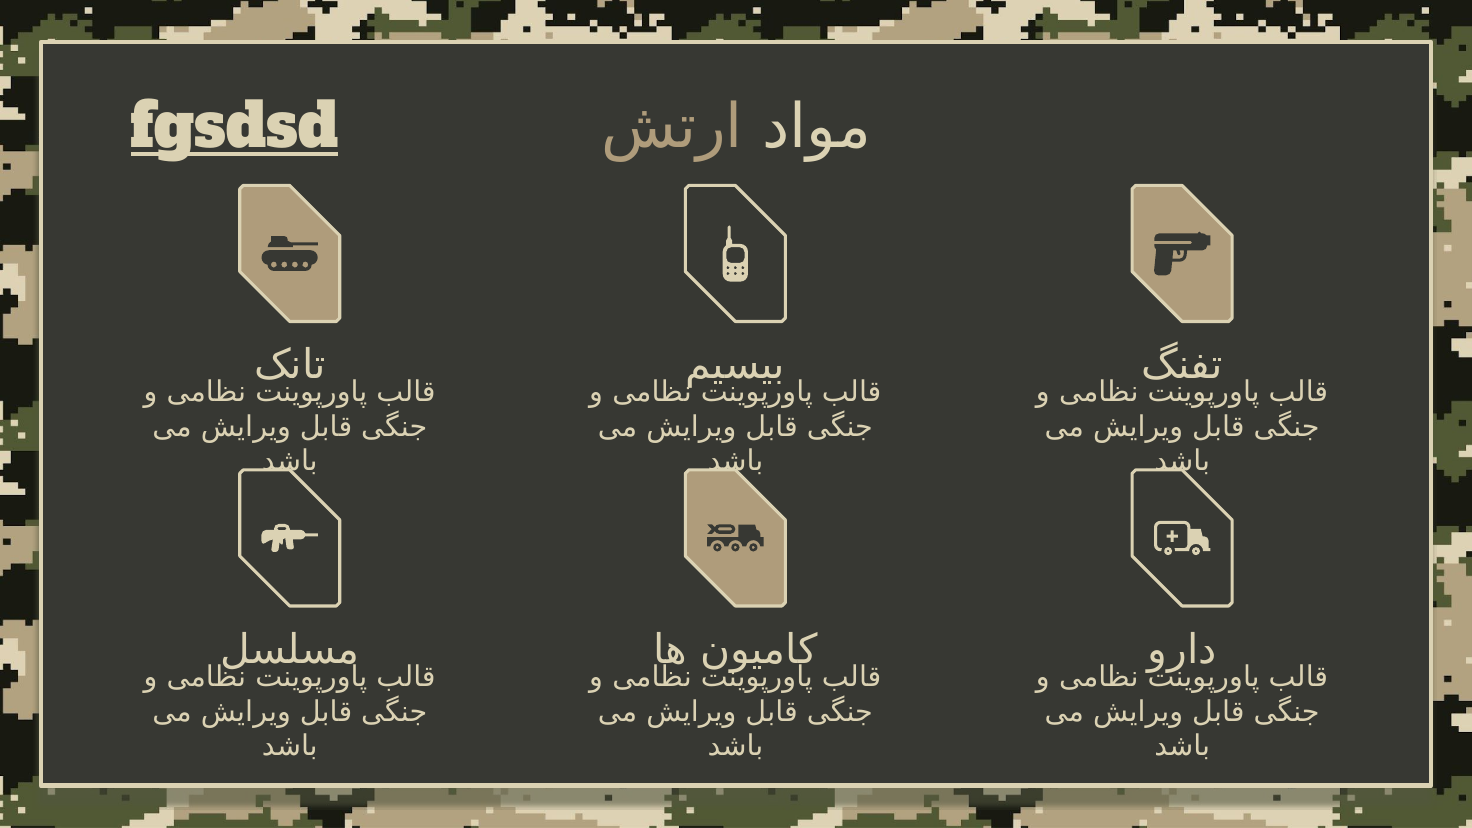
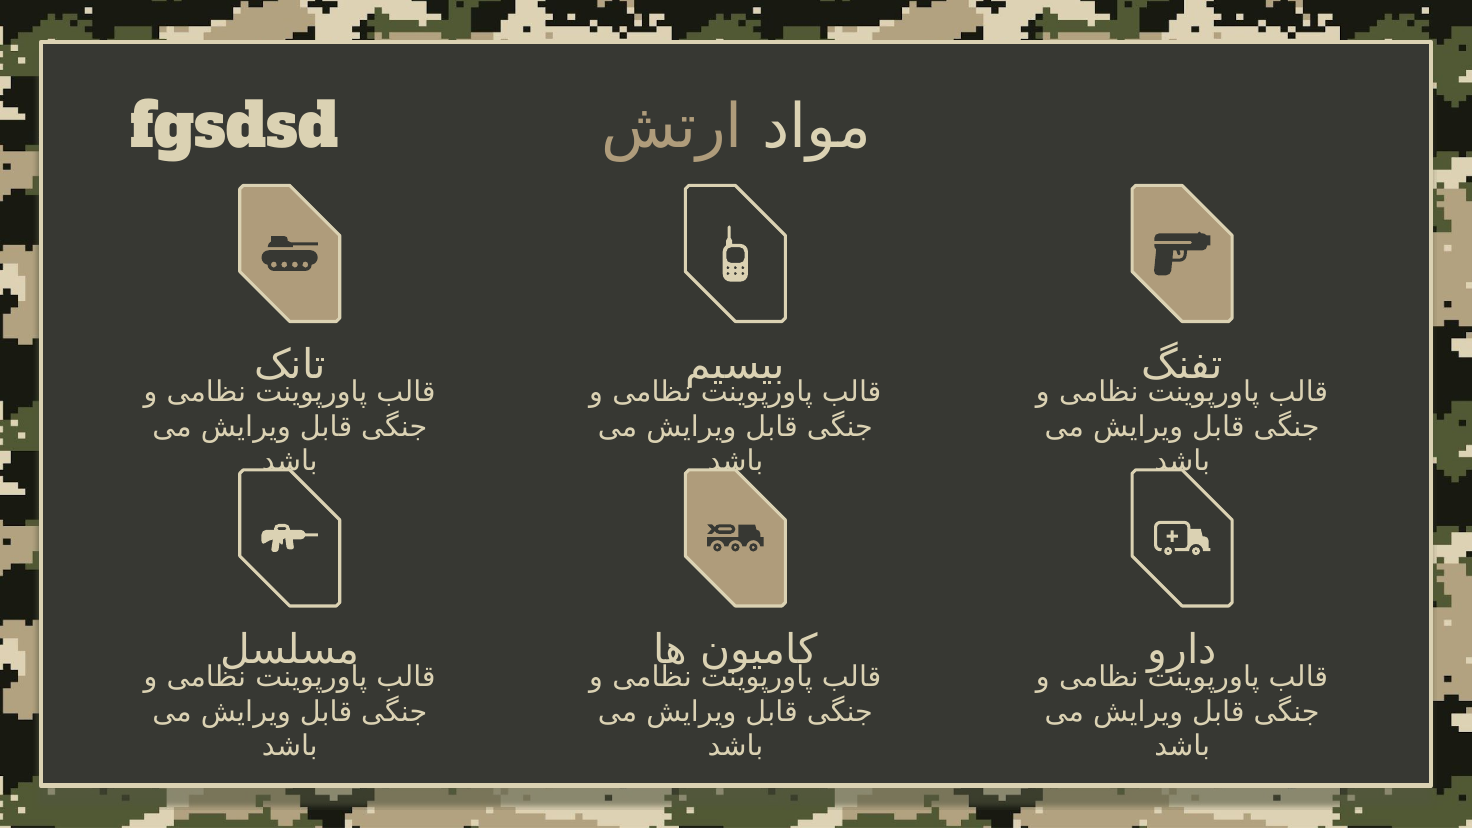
fgsdsd underline: present -> none (235, 127)
